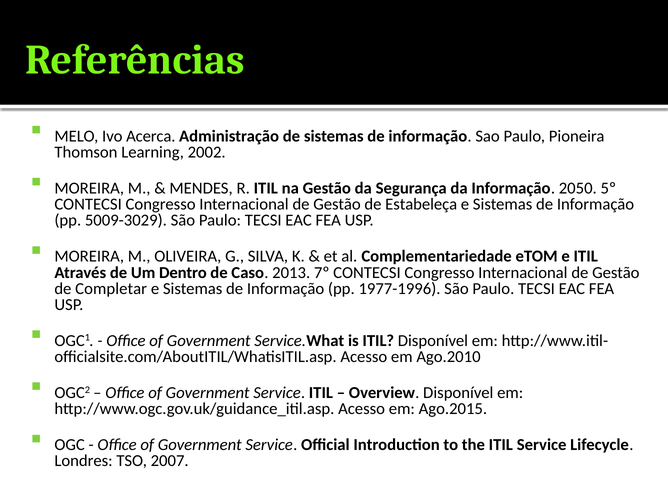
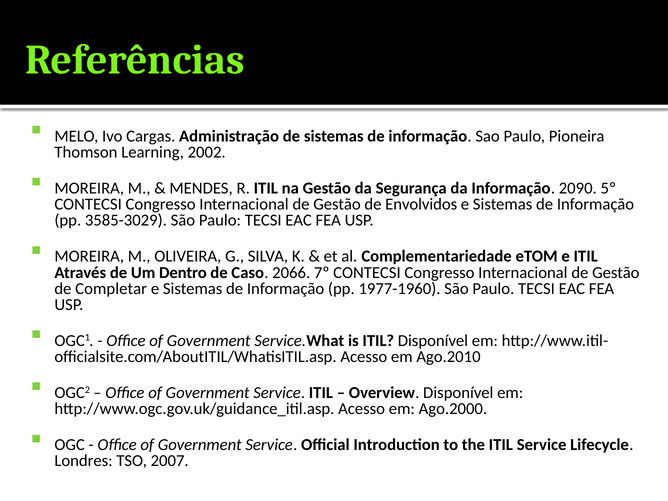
Acerca: Acerca -> Cargas (151, 136)
2050: 2050 -> 2090 (578, 188)
Estabeleça: Estabeleça -> Envolvidos (421, 204)
5009-3029: 5009-3029 -> 3585-3029 (126, 220)
2013: 2013 -> 2066 (291, 273)
1977-1996: 1977-1996 -> 1977-1960 (400, 289)
Ago.2015: Ago.2015 -> Ago.2000 (453, 409)
